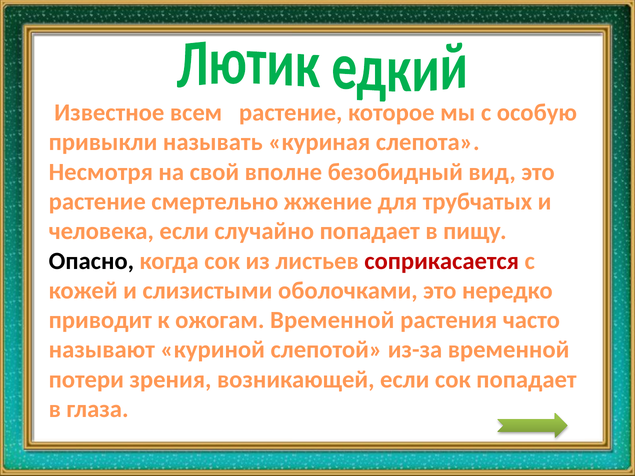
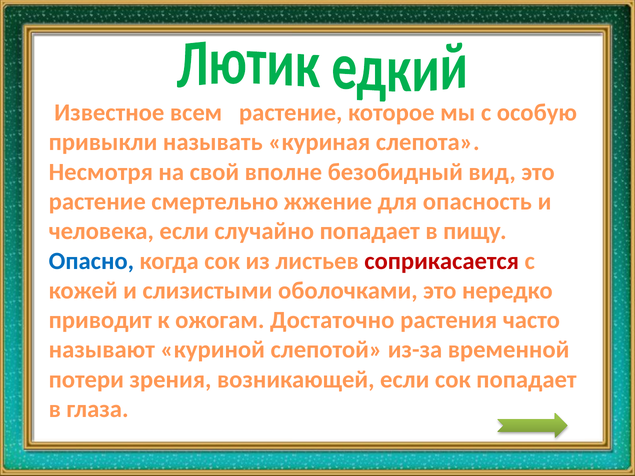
трубчатых: трубчатых -> опасность (477, 202)
Опасно colour: black -> blue (91, 261)
ожогам Временной: Временной -> Достаточно (332, 320)
